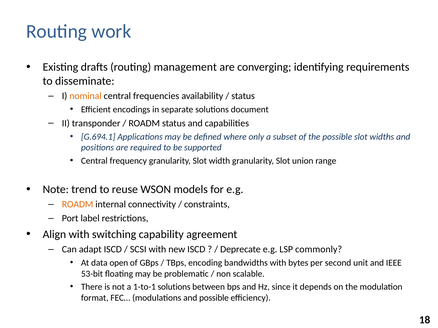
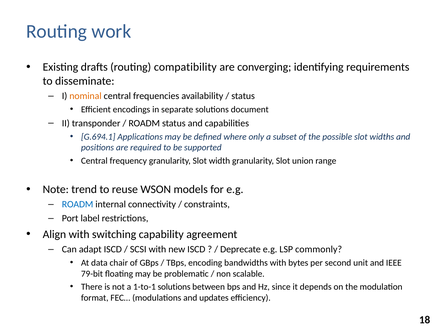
management: management -> compatibility (185, 67)
ROADM colour: orange -> blue (78, 205)
open: open -> chair (119, 263)
53-bit: 53-bit -> 79-bit (92, 274)
and possible: possible -> updates (214, 298)
